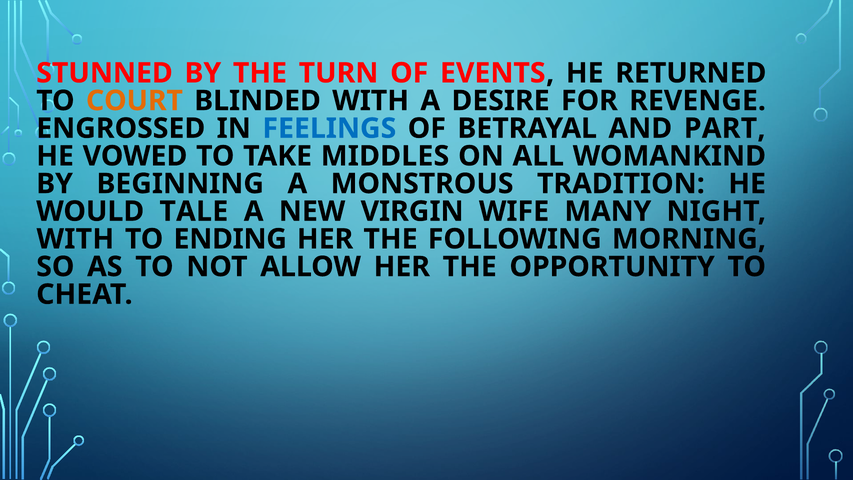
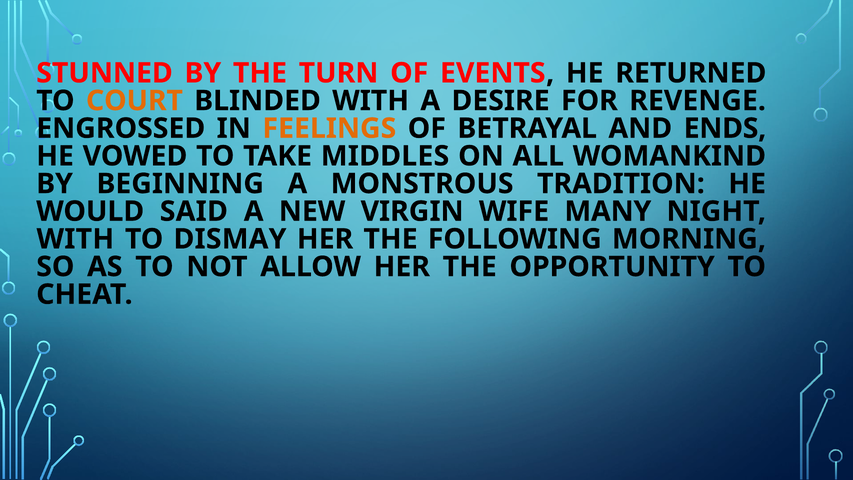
FEELINGS colour: blue -> orange (329, 128)
PART: PART -> ENDS (725, 128)
TALE: TALE -> SAID (194, 211)
ENDING: ENDING -> DISMAY (230, 239)
